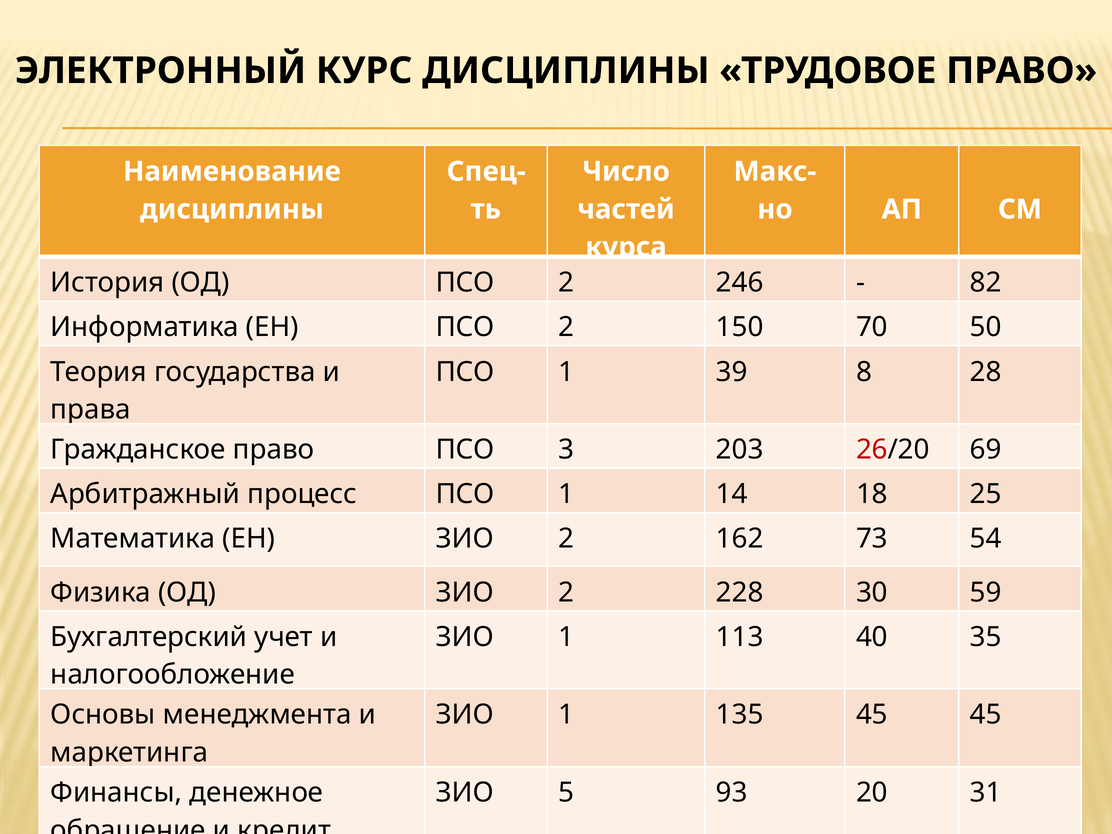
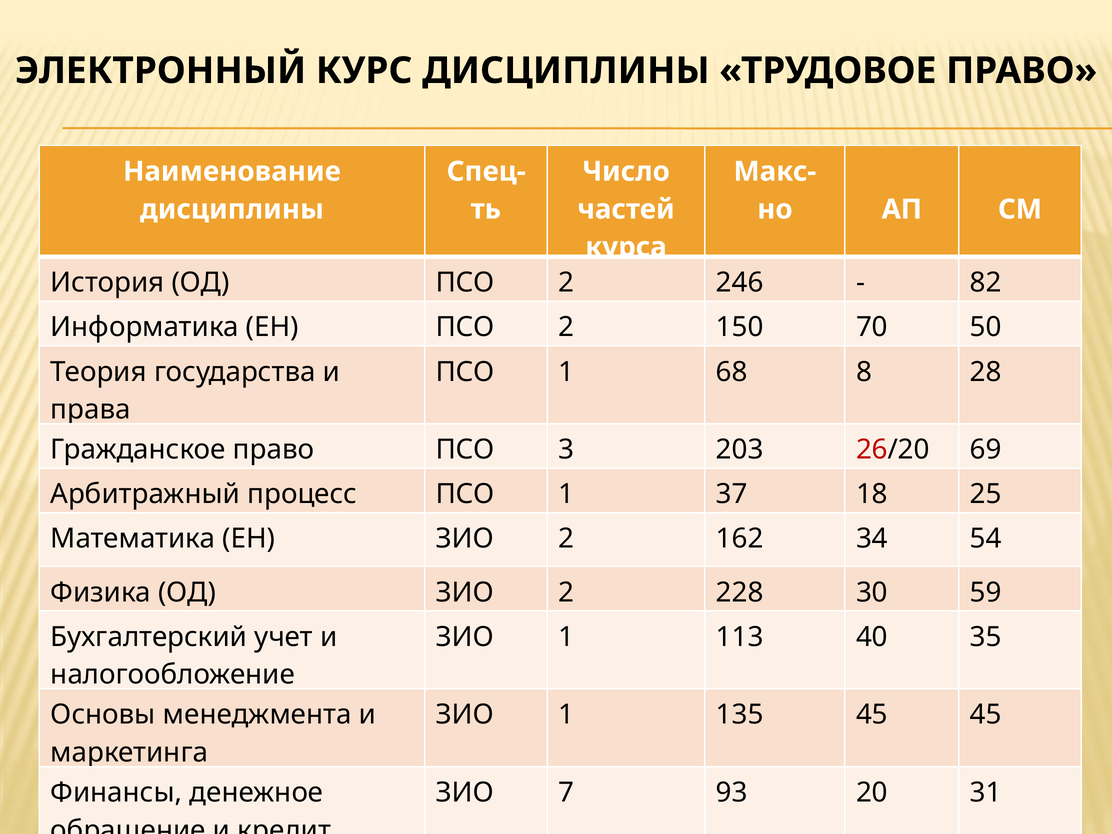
39: 39 -> 68 (732, 372)
14: 14 -> 37 (732, 494)
73: 73 -> 34 (872, 539)
5: 5 -> 7 (566, 793)
